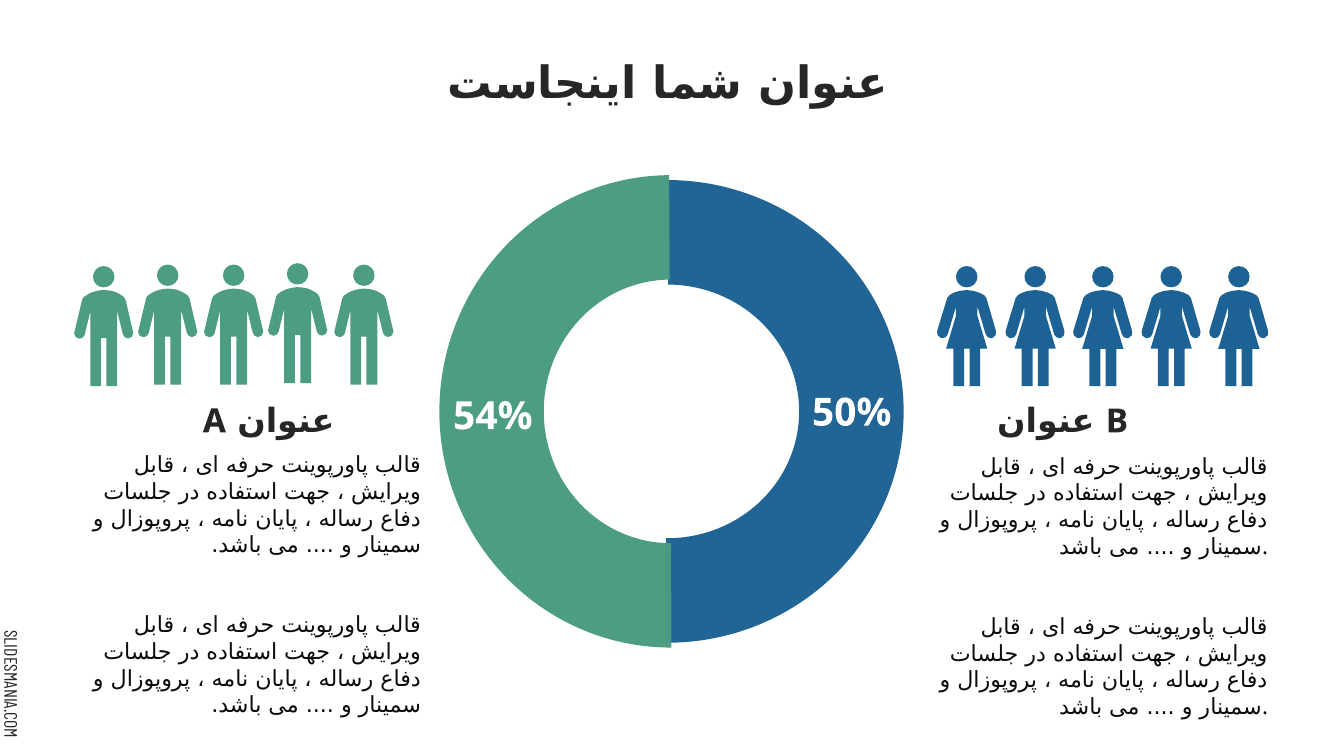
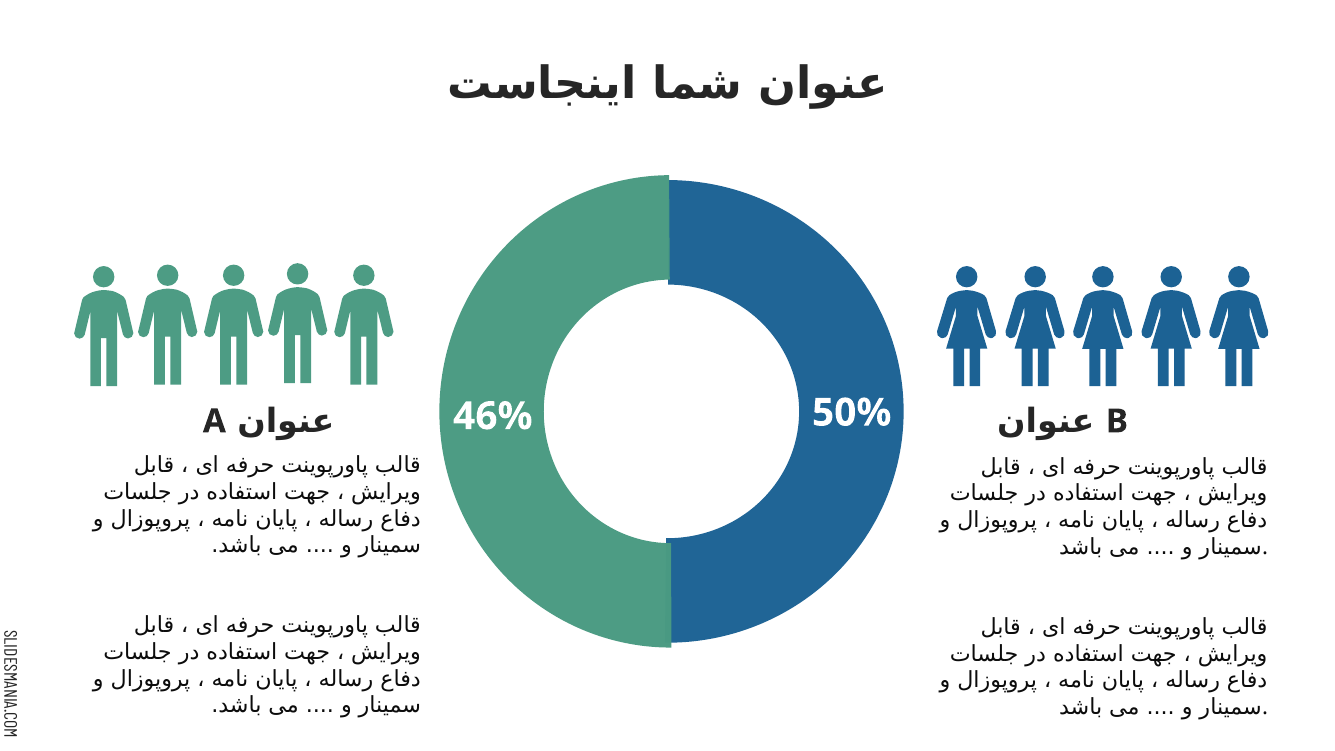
54%: 54% -> 46% (493, 416)
